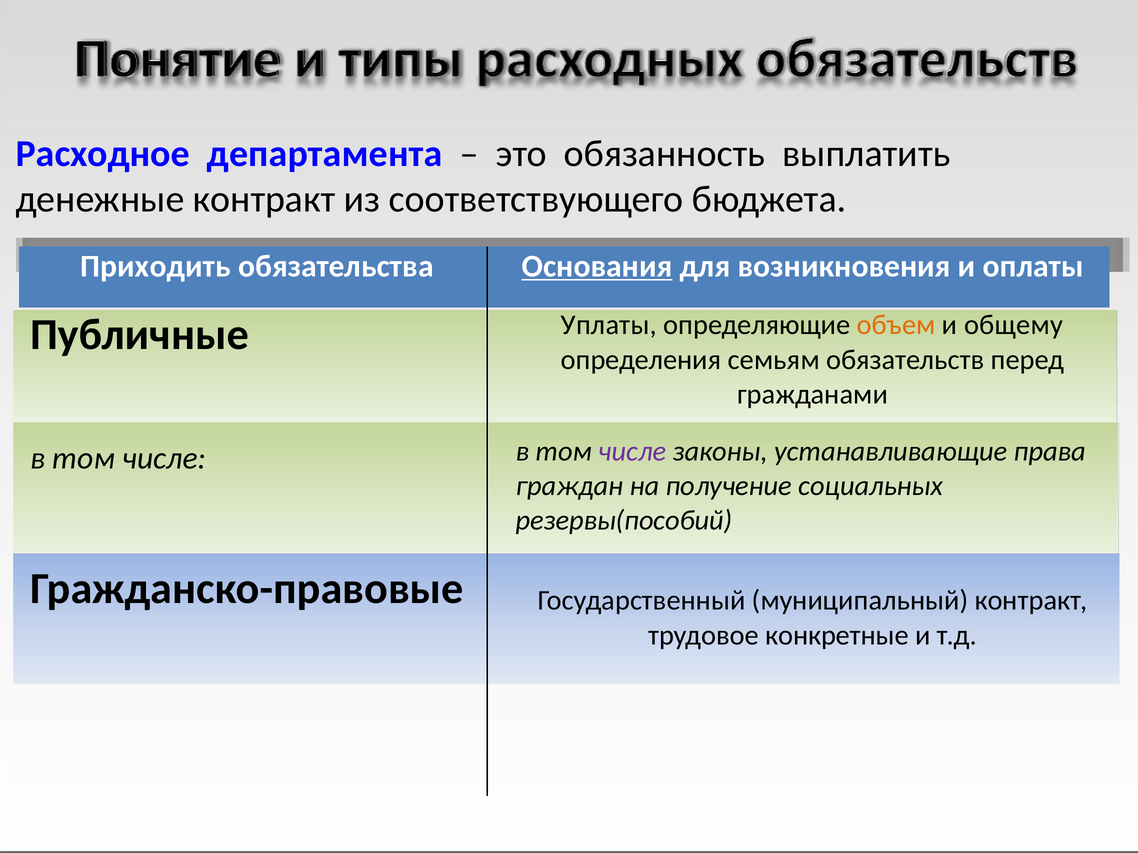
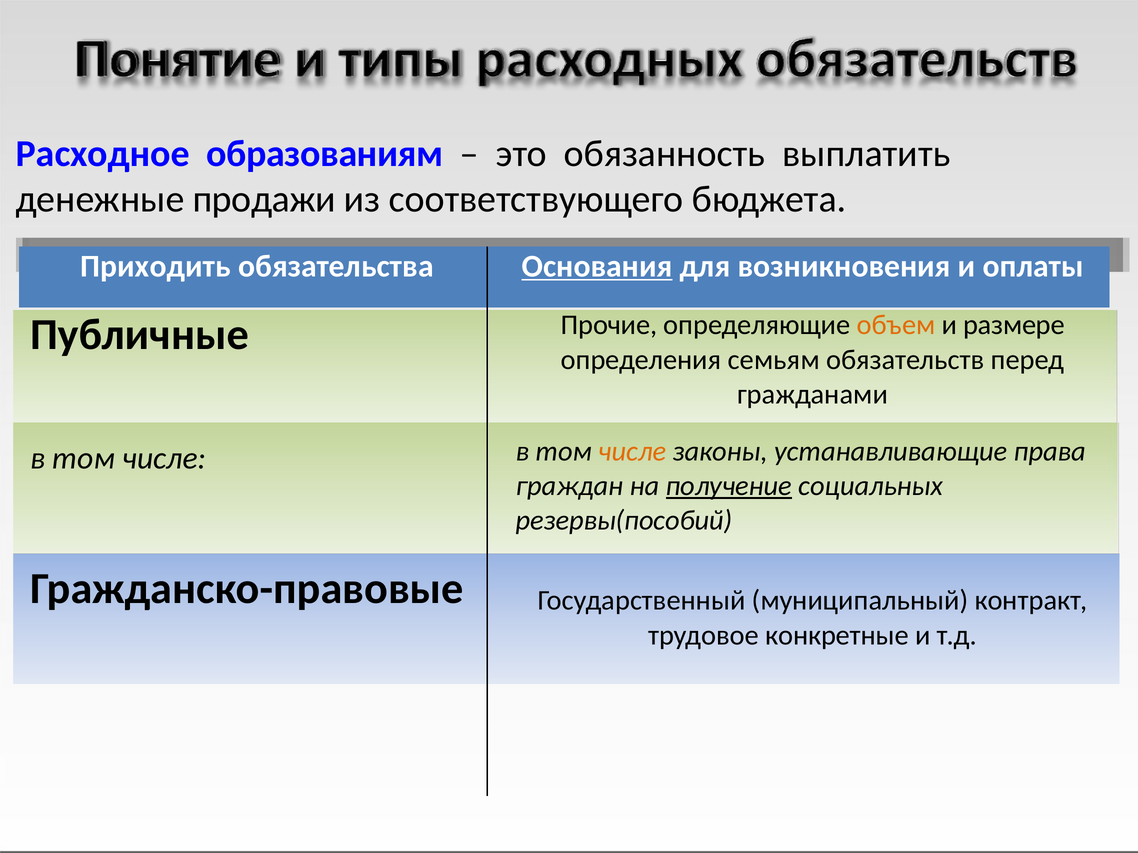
департамента: департамента -> образованиям (325, 154)
денежные контракт: контракт -> продажи (264, 199)
Уплаты: Уплаты -> Прочие (609, 325)
общему: общему -> размере (1014, 325)
числе colour: purple -> orange (632, 451)
получение underline: none -> present (729, 486)
